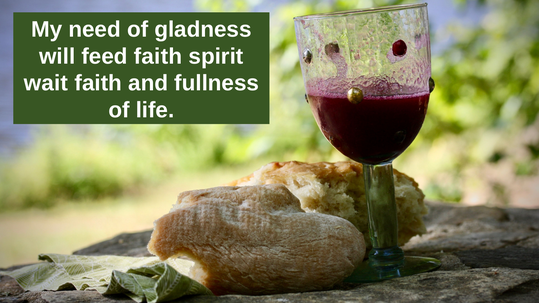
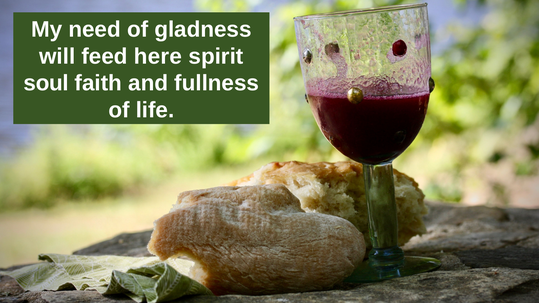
feed faith: faith -> here (158, 56)
wait: wait -> soul (46, 83)
